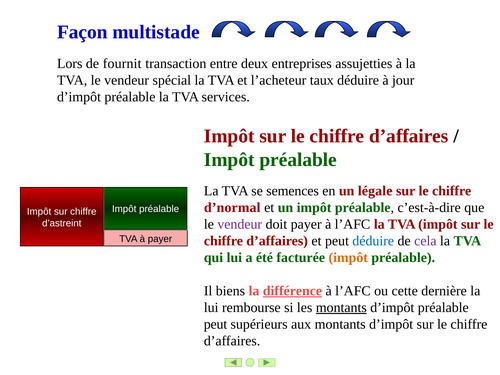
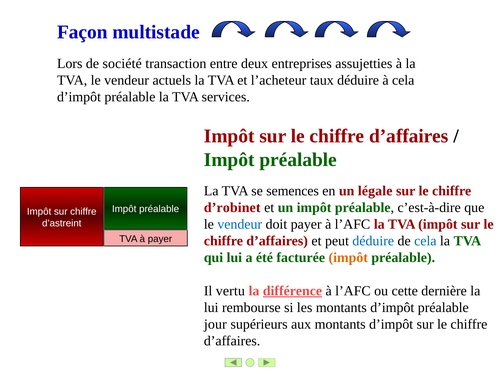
fournit: fournit -> société (122, 63)
spécial: spécial -> actuels (172, 80)
à jour: jour -> cela (403, 80)
d’normal: d’normal -> d’robinet (232, 208)
vendeur colour: purple -> blue (240, 224)
cela colour: purple -> blue (425, 241)
biens: biens -> vertu (230, 291)
montants underline: present -> none (341, 308)
peut: peut -> jour (215, 324)
